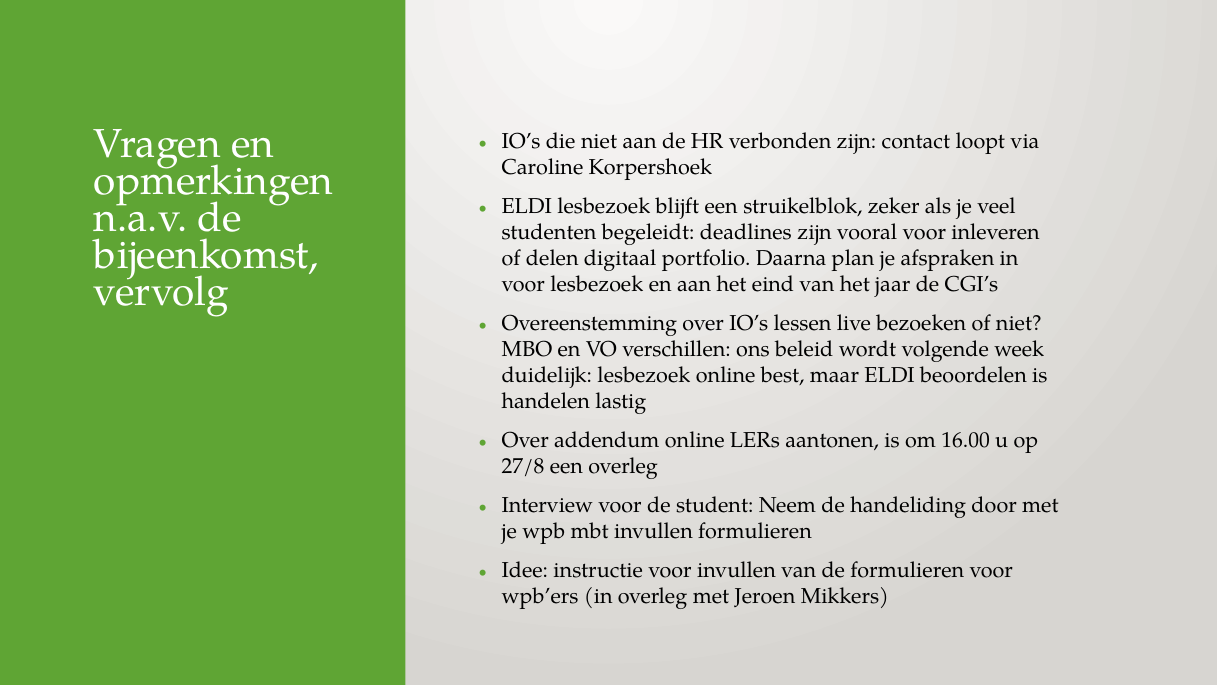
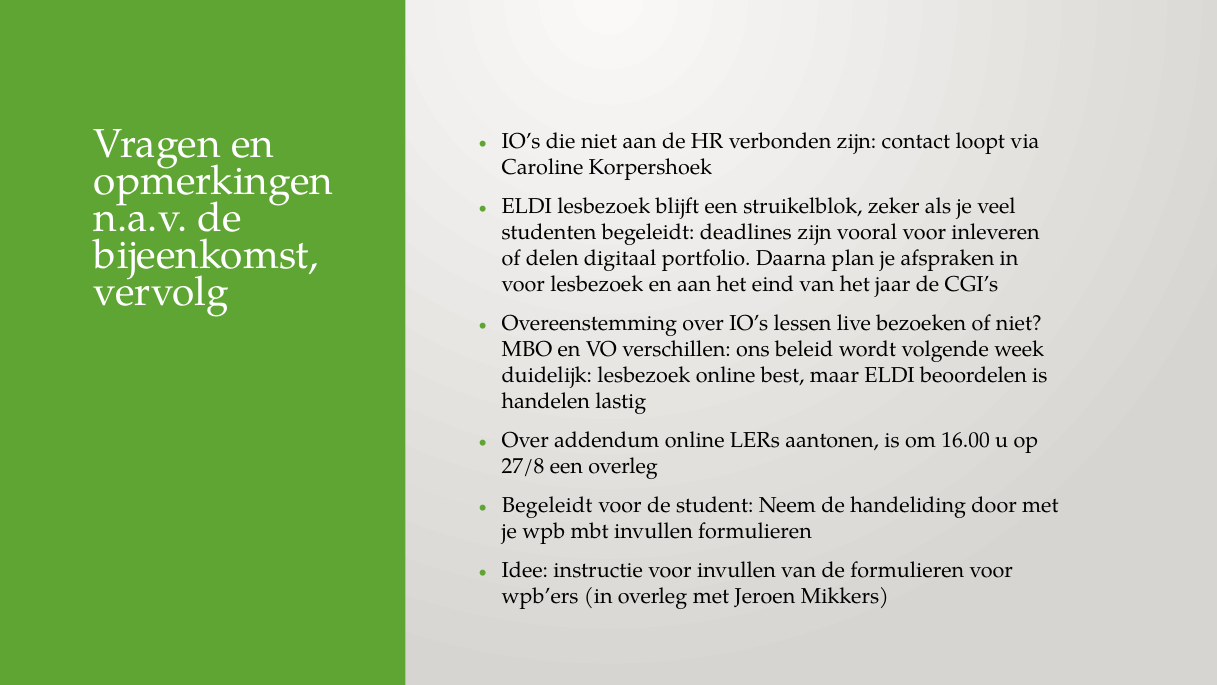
Interview: Interview -> Begeleidt (547, 505)
